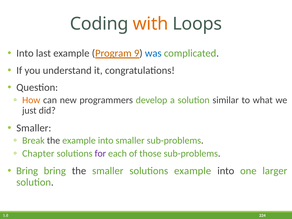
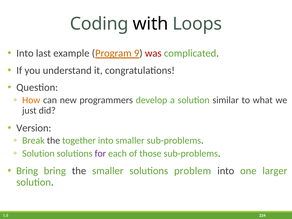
with colour: orange -> black (151, 24)
was colour: blue -> red (153, 53)
Smaller: Smaller -> Version (34, 128)
the example: example -> together (79, 141)
Chapter: Chapter -> Solution (38, 154)
solutions example: example -> problem (193, 171)
